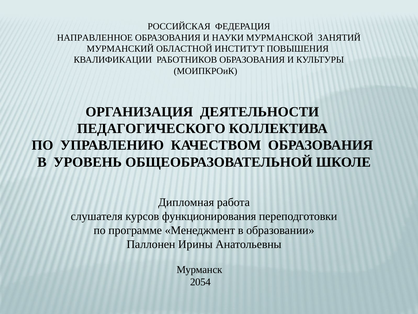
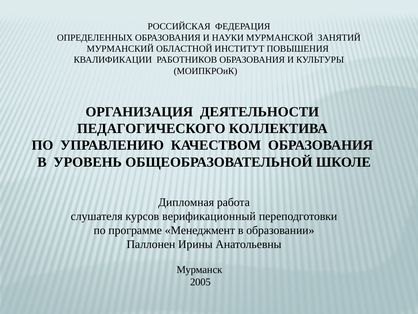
НАПРАВЛЕННОЕ: НАПРАВЛЕННОЕ -> ОПРЕДЕЛЕННЫХ (95, 38)
функционирования: функционирования -> верификационный (209, 216)
2054: 2054 -> 2005 (200, 282)
